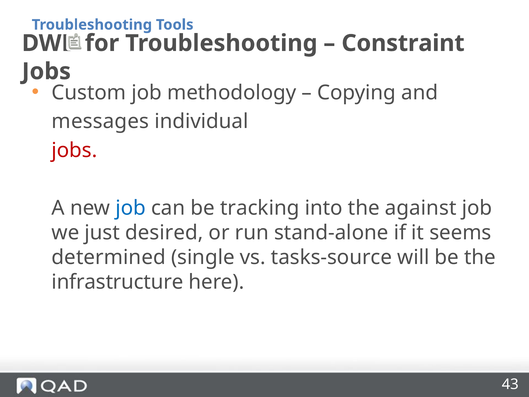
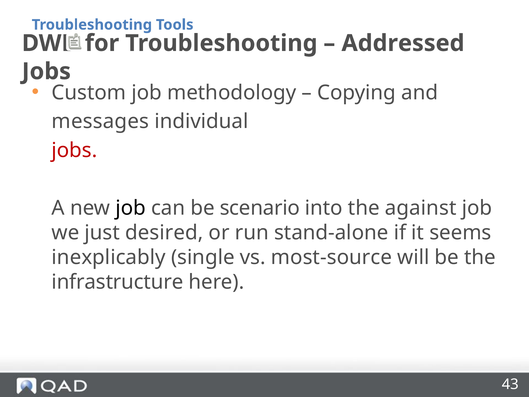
Constraint: Constraint -> Addressed (403, 43)
job colour: blue -> black (131, 208)
tracking: tracking -> scenario (260, 208)
determined: determined -> inexplicably (109, 257)
tasks-source: tasks-source -> most-source (331, 257)
